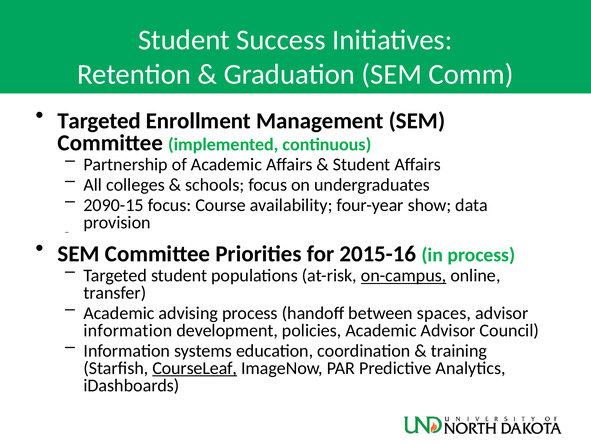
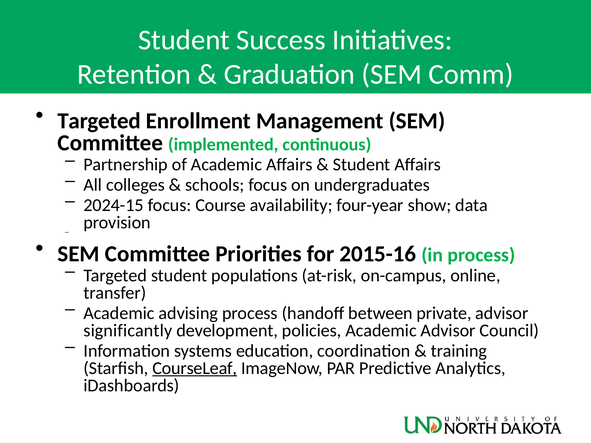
2090-15: 2090-15 -> 2024-15 (114, 205)
on-campus underline: present -> none (404, 276)
spaces: spaces -> private (444, 313)
information: information -> significantly (128, 331)
